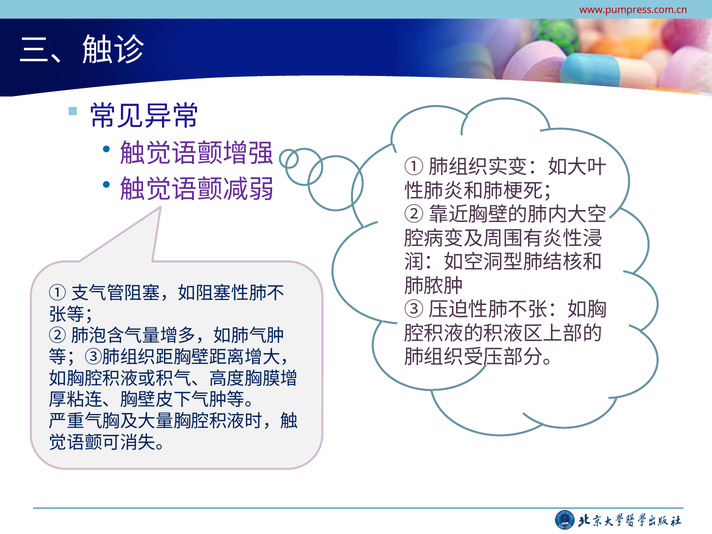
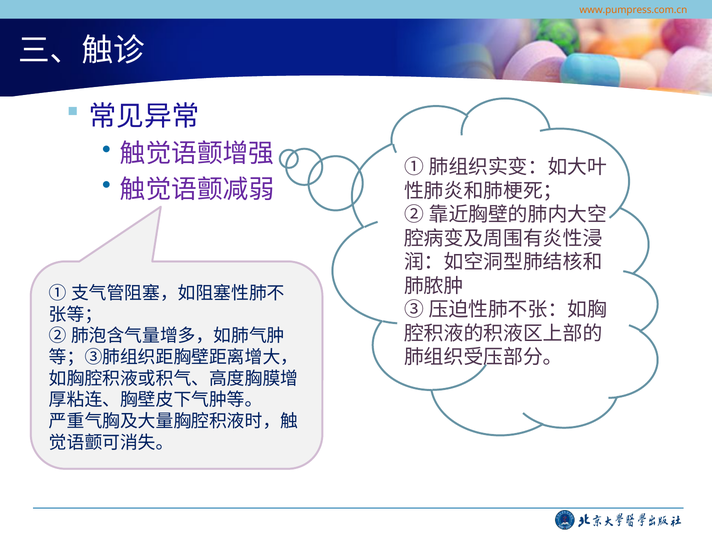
www.pumpress.com.cn colour: red -> orange (633, 10)
